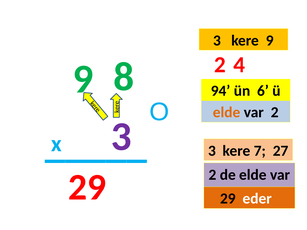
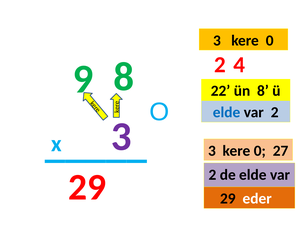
9: 9 -> 0 (270, 41)
94: 94 -> 22 (221, 91)
ün 6: 6 -> 8 (263, 91)
elde colour: orange -> blue (227, 113)
7: 7 -> 0 (260, 151)
